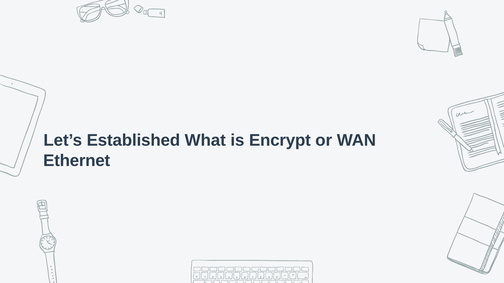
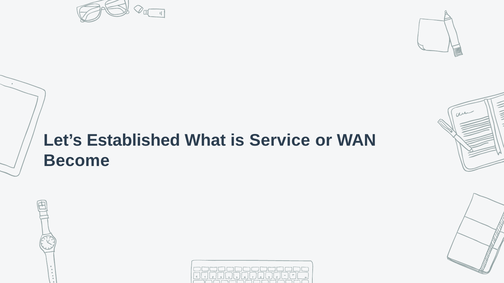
Encrypt: Encrypt -> Service (280, 141)
Ethernet: Ethernet -> Become (77, 161)
